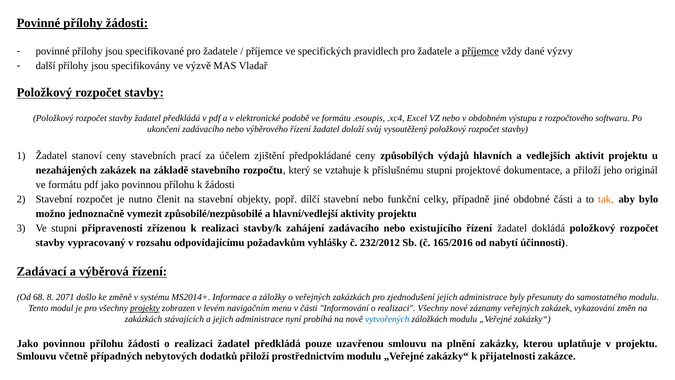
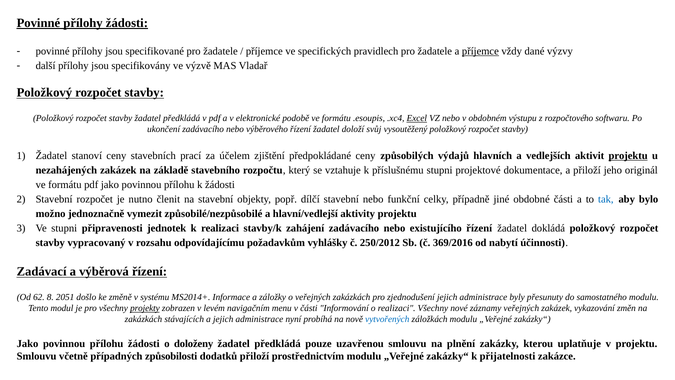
Excel underline: none -> present (417, 118)
projektu underline: none -> present (628, 156)
tak colour: orange -> blue (606, 199)
zřízenou: zřízenou -> jednotek (167, 228)
232/2012: 232/2012 -> 250/2012 (380, 243)
165/2016: 165/2016 -> 369/2016 (453, 243)
68: 68 -> 62 (39, 297)
2071: 2071 -> 2051 (65, 297)
žádosti o realizaci: realizaci -> doloženy (194, 343)
nebytových: nebytových -> způsobilosti (171, 356)
